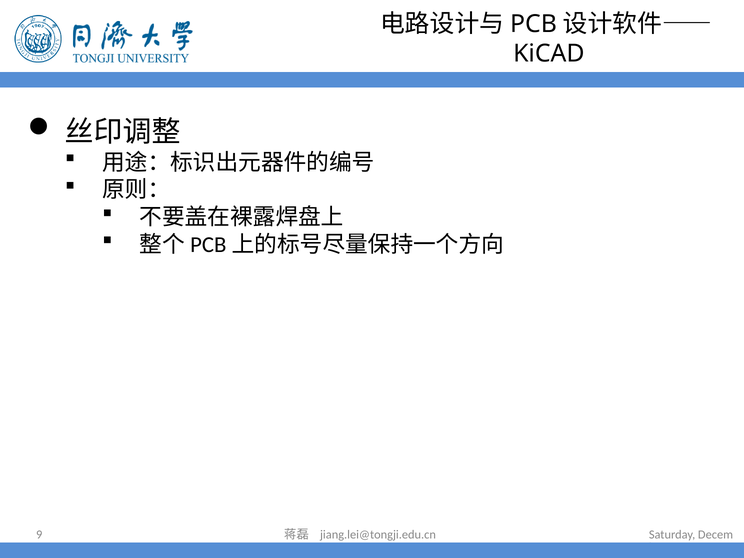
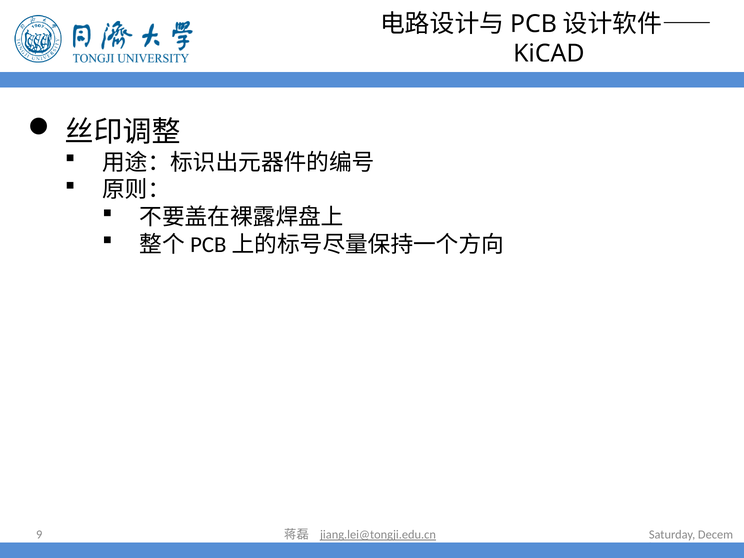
jiang.lei@tongji.edu.cn underline: none -> present (378, 535)
